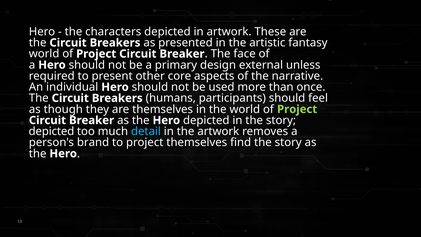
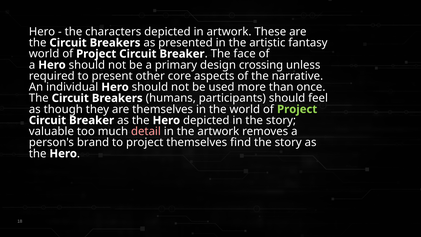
external: external -> crossing (261, 65)
depicted: depicted -> valuable (51, 131)
detail colour: light blue -> pink (146, 131)
